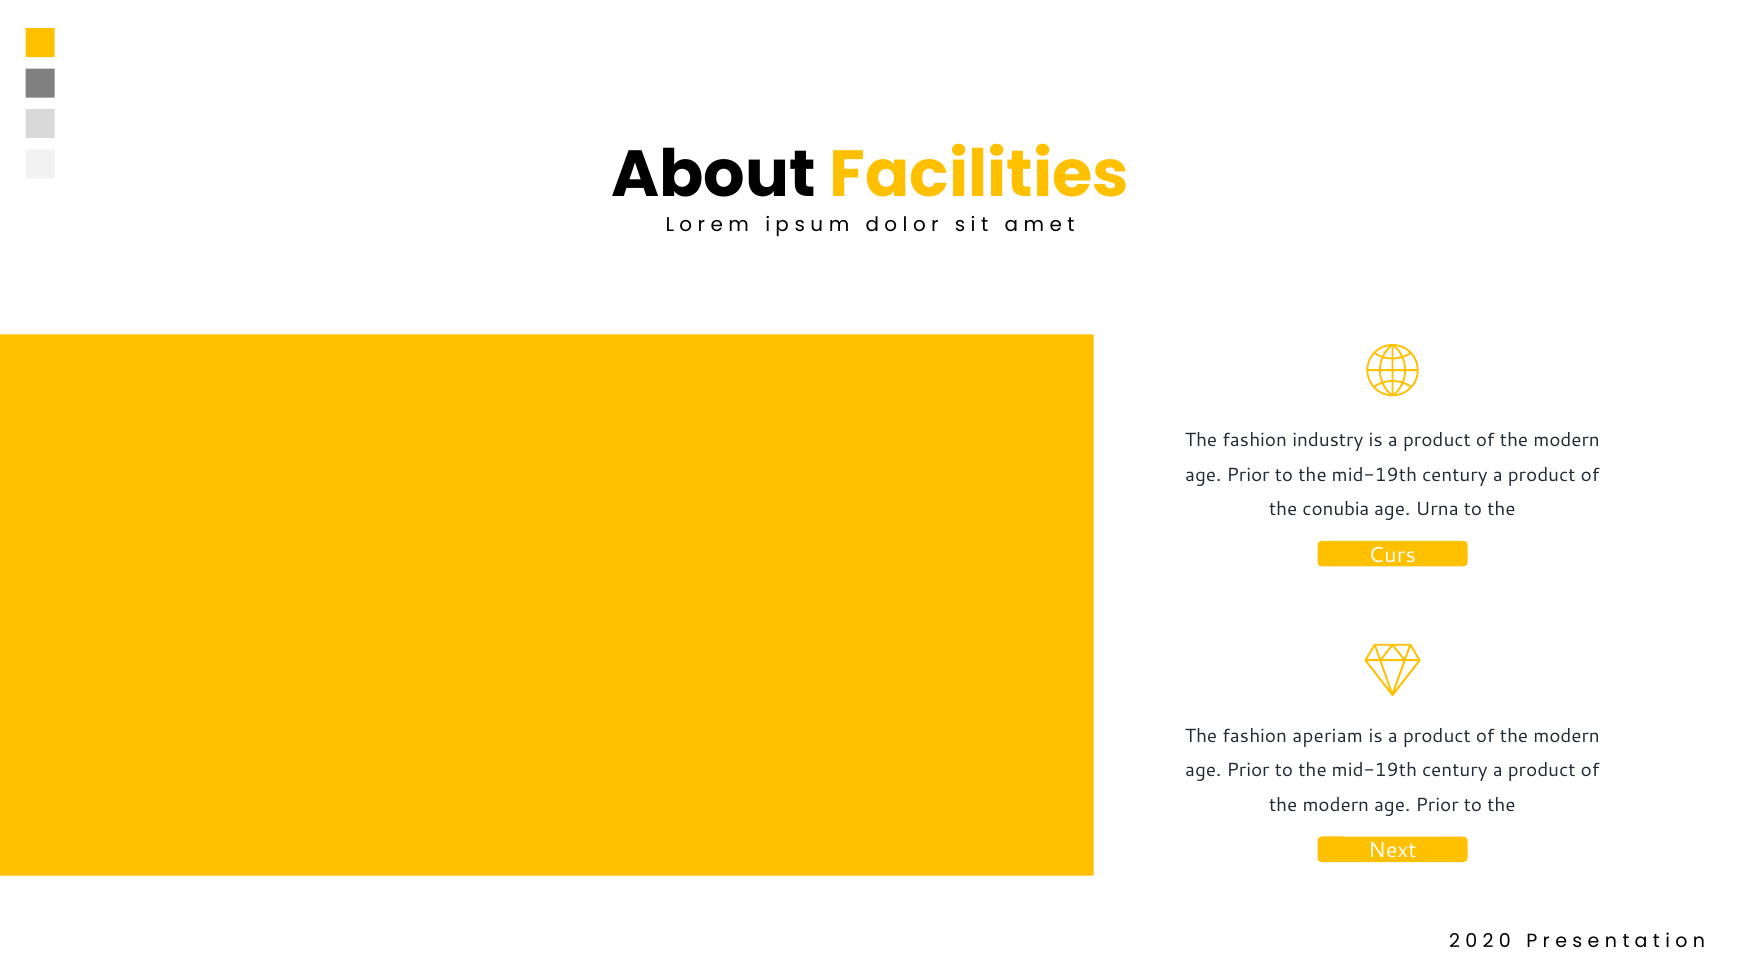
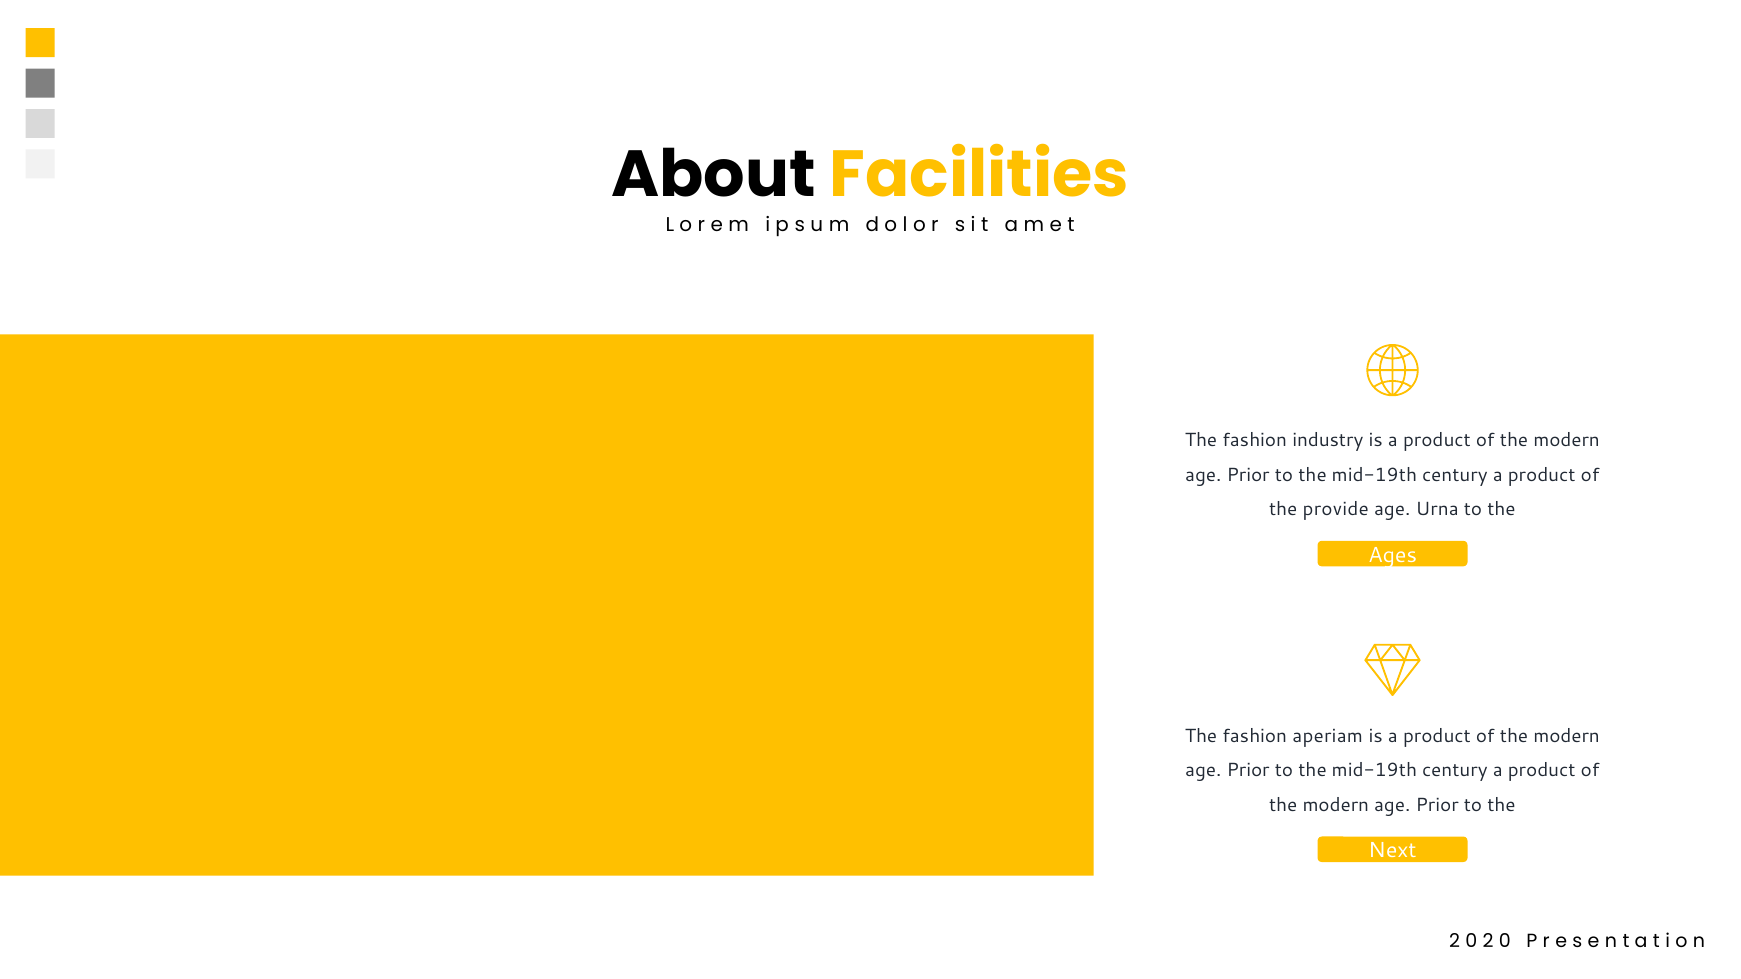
conubia: conubia -> provide (1336, 509)
Curs: Curs -> Ages (1393, 555)
